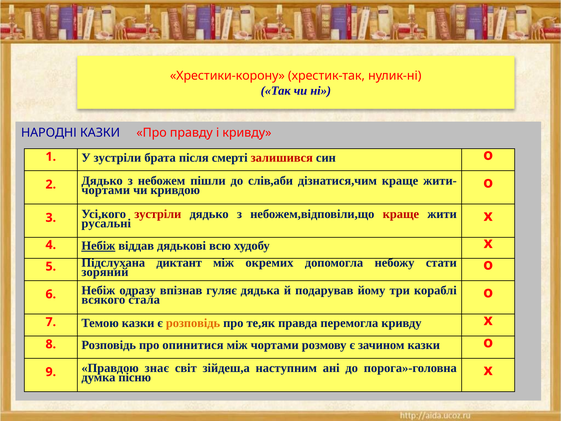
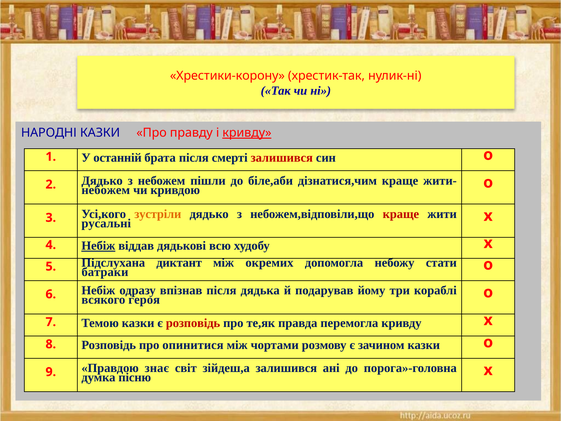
кривду underline: none -> present (247, 133)
У зустріли: зустріли -> останній (118, 157)
слів,аби: слів,аби -> біле,аби (271, 181)
чортами: чортами -> небожем (106, 190)
зустріли colour: red -> orange (158, 214)
зоряний: зоряний -> батраки (105, 272)
впізнав гуляє: гуляє -> після (221, 290)
стала: стала -> героя (144, 300)
розповідь colour: orange -> red (193, 323)
зійдеш,а наступним: наступним -> залишився (286, 368)
